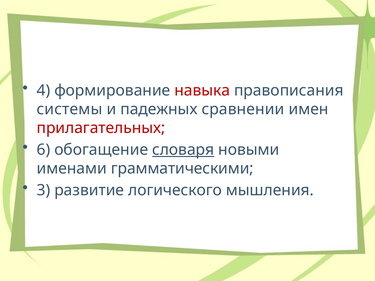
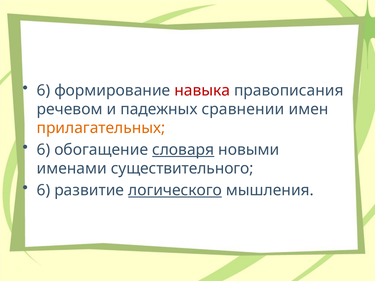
4: 4 -> 6 (43, 90)
системы: системы -> речевом (70, 109)
прилагательных colour: red -> orange (101, 128)
грамматическими: грамматическими -> существительного (182, 169)
3: 3 -> 6 (43, 190)
логического underline: none -> present (175, 190)
